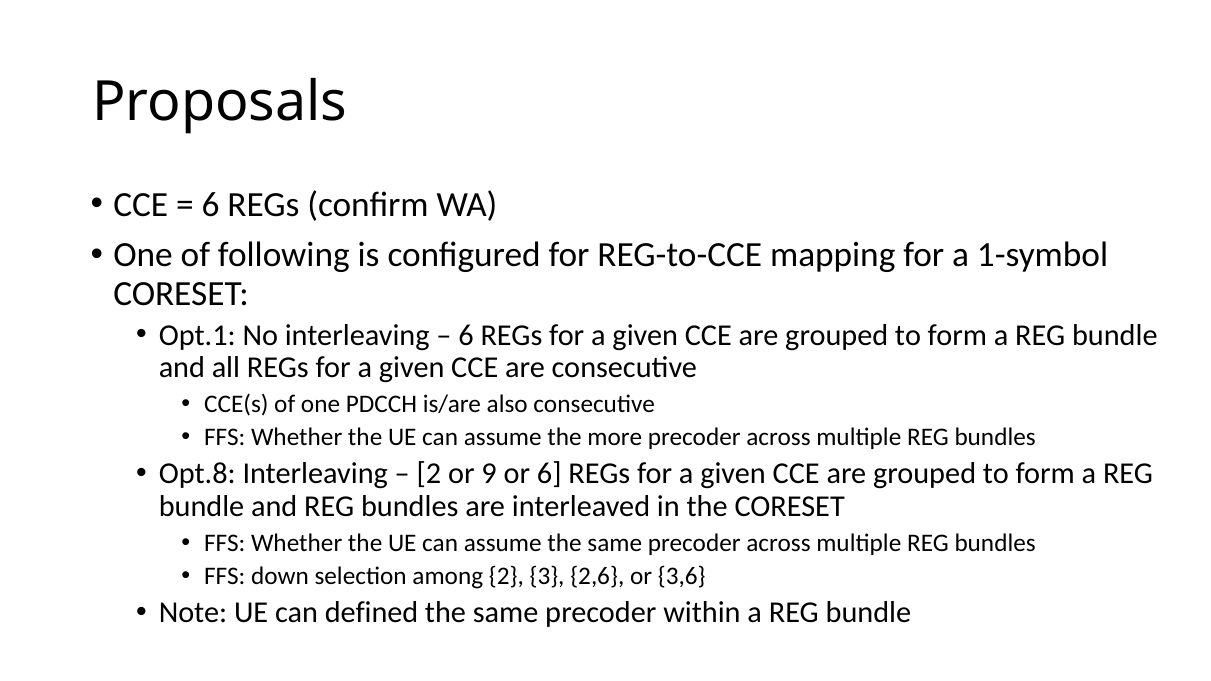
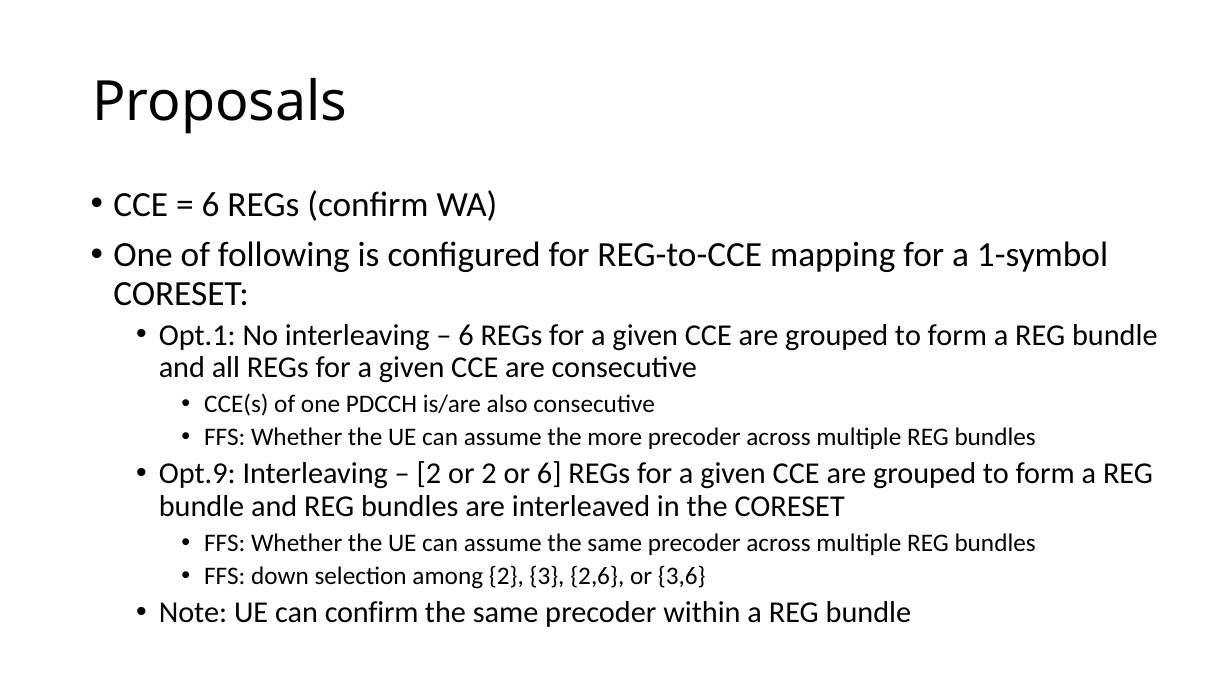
Opt.8: Opt.8 -> Opt.9 (197, 474)
or 9: 9 -> 2 (489, 474)
can defined: defined -> confirm (372, 613)
